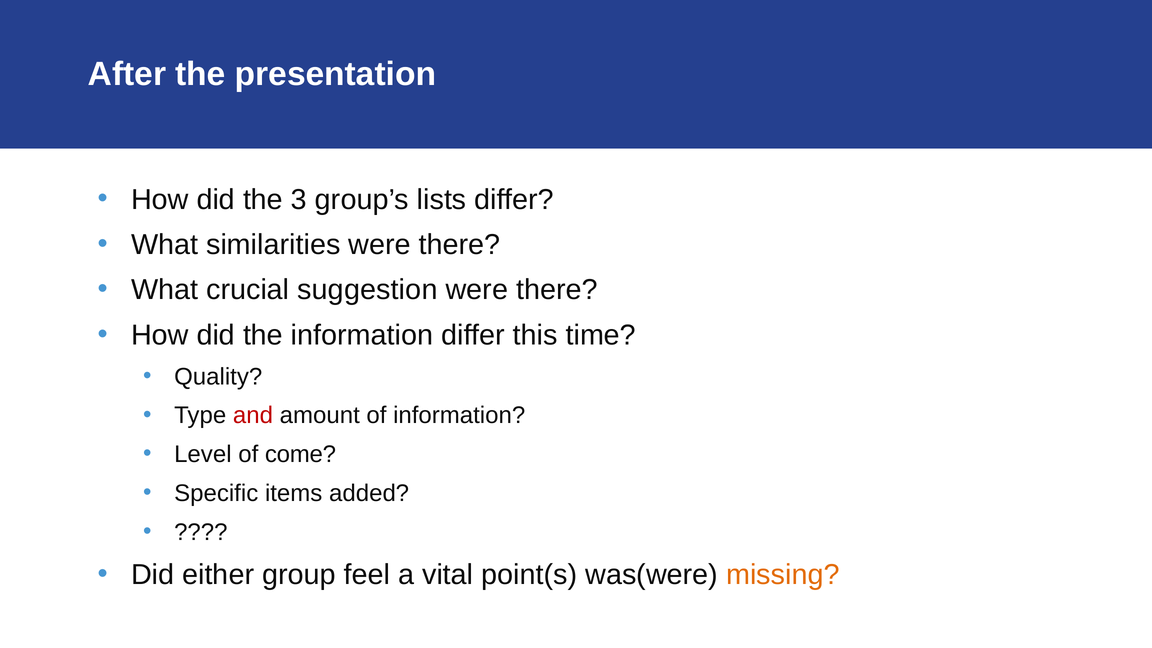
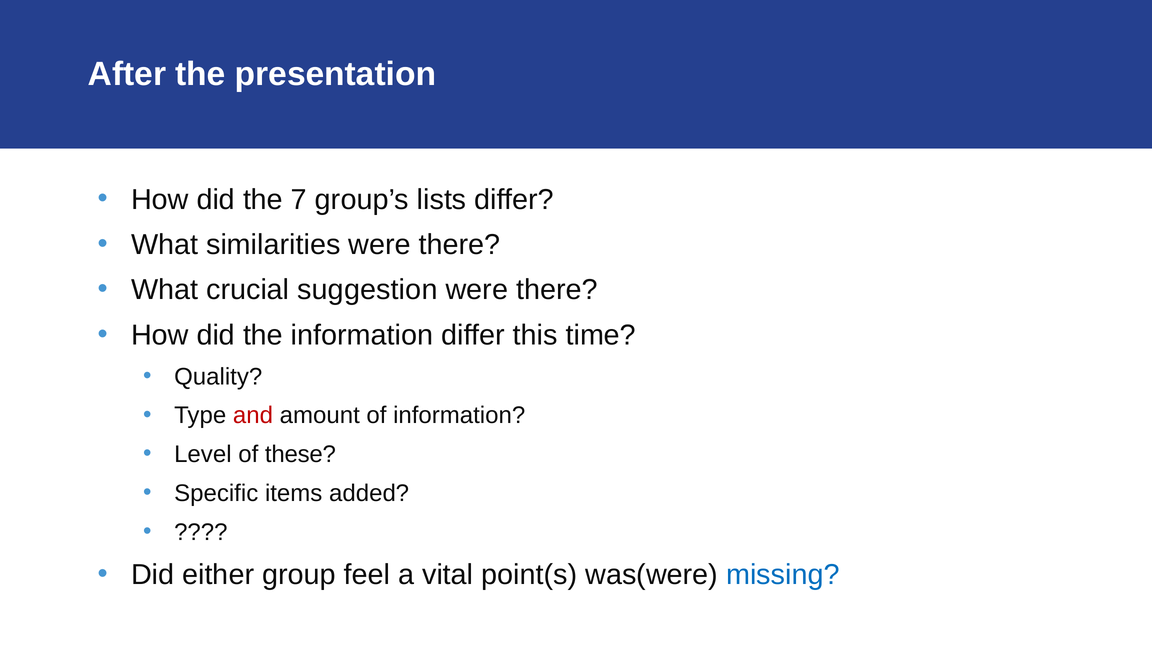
3: 3 -> 7 (299, 200)
come: come -> these (300, 454)
missing colour: orange -> blue (783, 575)
